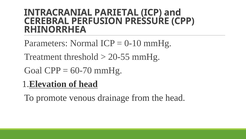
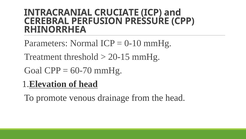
PARIETAL: PARIETAL -> CRUCIATE (117, 12)
20-55: 20-55 -> 20-15 (119, 57)
